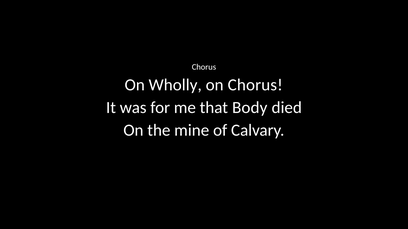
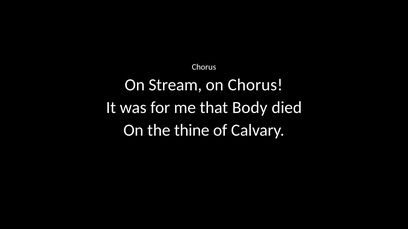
Wholly: Wholly -> Stream (175, 85)
mine: mine -> thine (192, 130)
